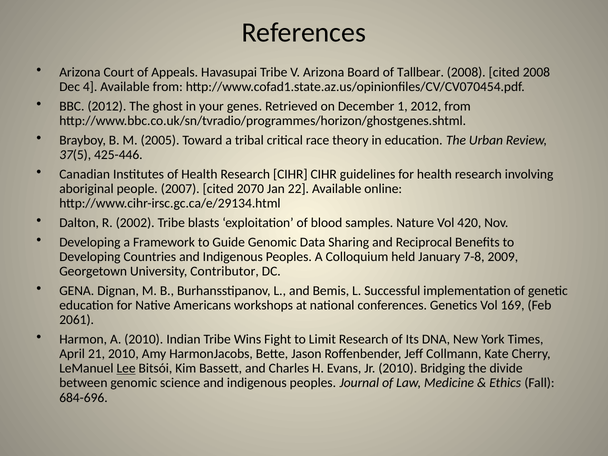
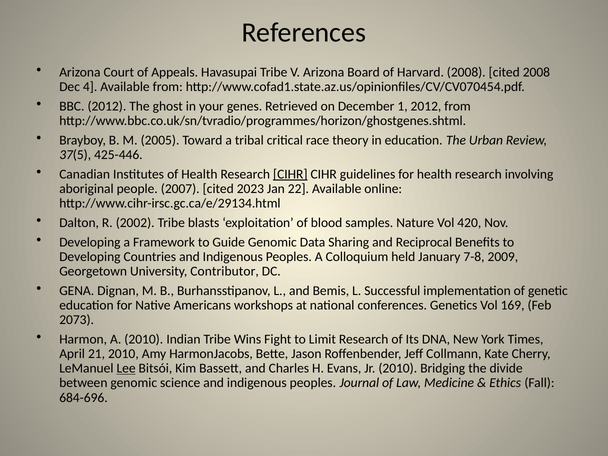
Tallbear: Tallbear -> Harvard (420, 72)
CIHR underline: none -> present (290, 174)
2070: 2070 -> 2023 (250, 189)
2061: 2061 -> 2073 (77, 320)
